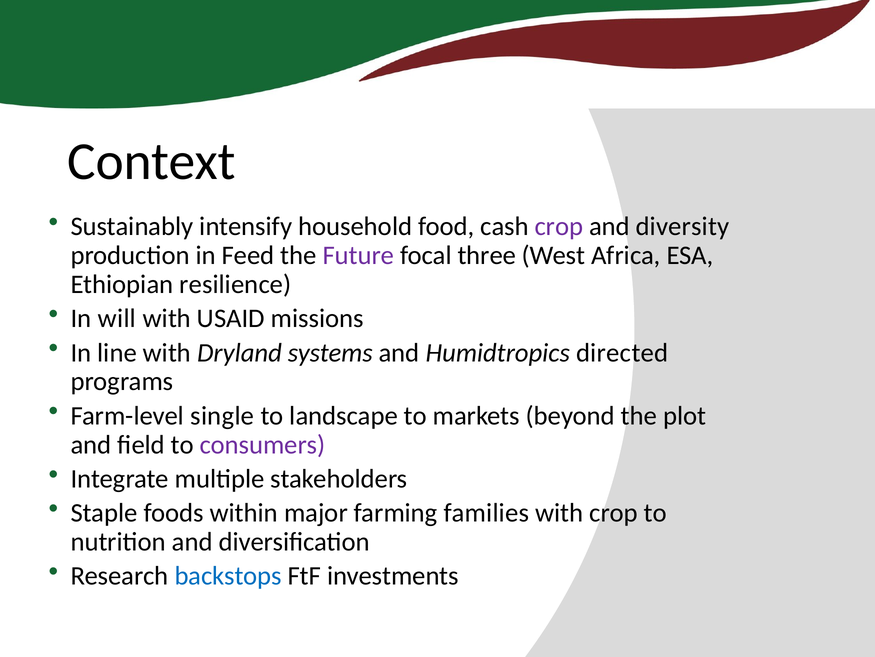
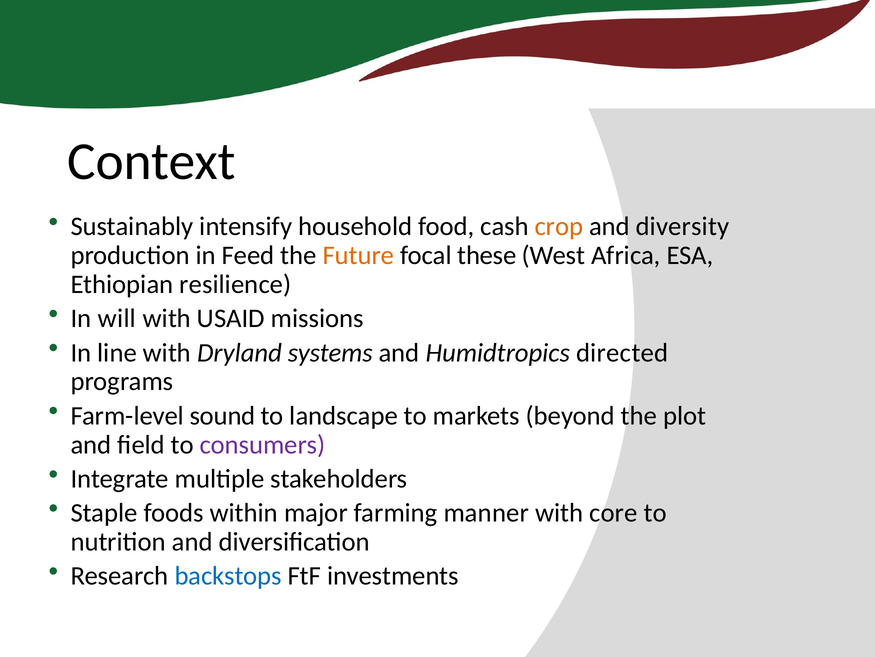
crop colour: purple -> orange (559, 226)
Future colour: purple -> orange (358, 255)
three: three -> these (487, 255)
single: single -> sound (223, 415)
families: families -> manner (486, 512)
with crop: crop -> core (613, 512)
